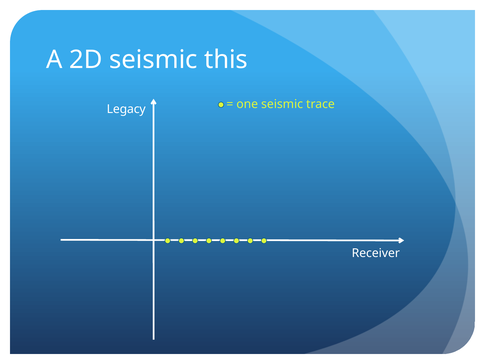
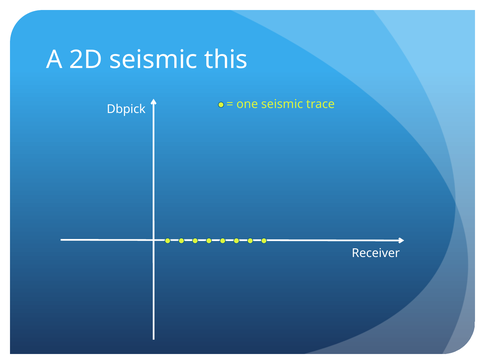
Legacy: Legacy -> Dbpick (126, 109)
